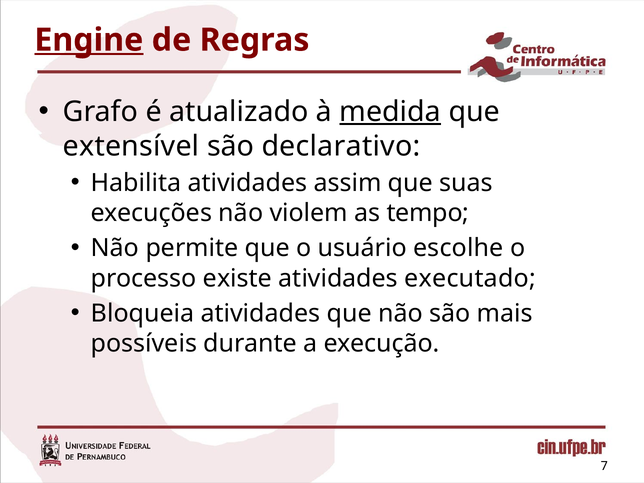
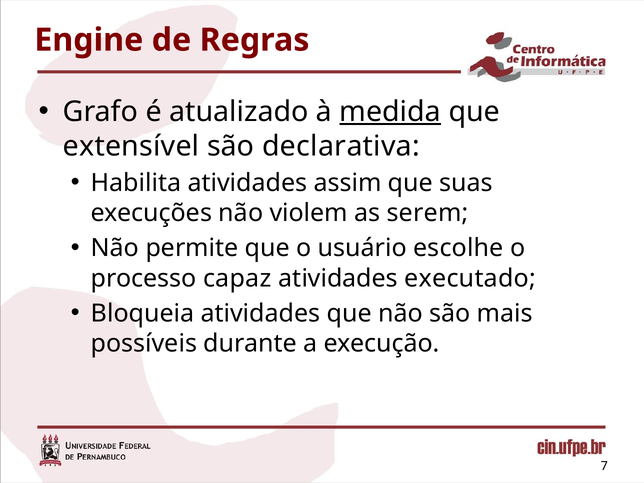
Engine underline: present -> none (89, 40)
declarativo: declarativo -> declarativa (341, 146)
tempo: tempo -> serem (428, 213)
existe: existe -> capaz (237, 278)
